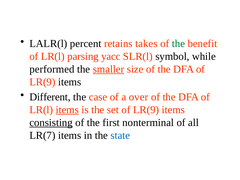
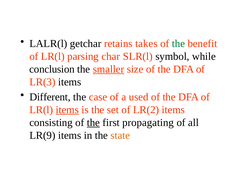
percent: percent -> getchar (86, 44)
yacc: yacc -> char (111, 56)
performed: performed -> conclusion (52, 69)
LR(9: LR(9 -> LR(3 (42, 82)
over: over -> used (139, 97)
set of LR(9: LR(9 -> LR(2 (146, 110)
consisting underline: present -> none (51, 123)
the underline: none -> present (93, 123)
nonterminal: nonterminal -> propagating (148, 123)
LR(7: LR(7 -> LR(9 (42, 135)
state colour: blue -> orange (120, 135)
